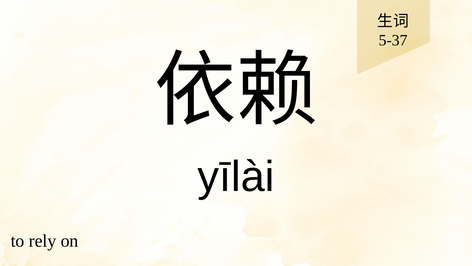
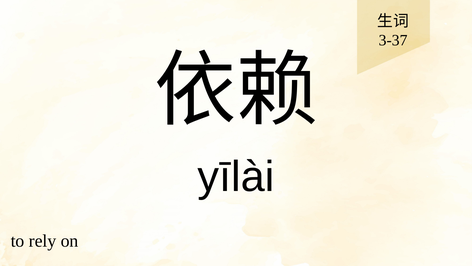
5-37: 5-37 -> 3-37 (393, 40)
